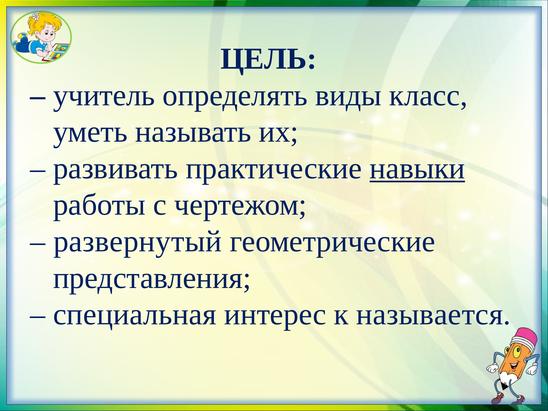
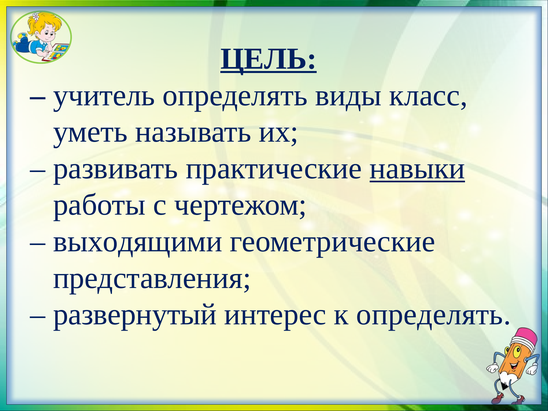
ЦЕЛЬ underline: none -> present (269, 59)
развернутый: развернутый -> выходящими (138, 241)
специальная: специальная -> развернутый (135, 315)
к называется: называется -> определять (434, 315)
